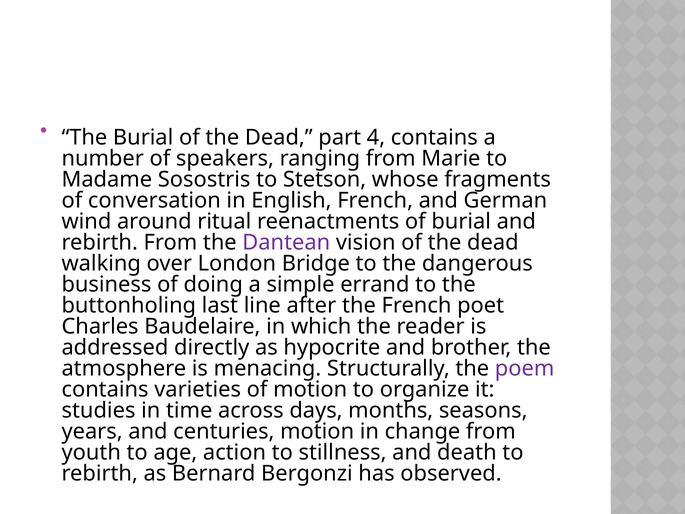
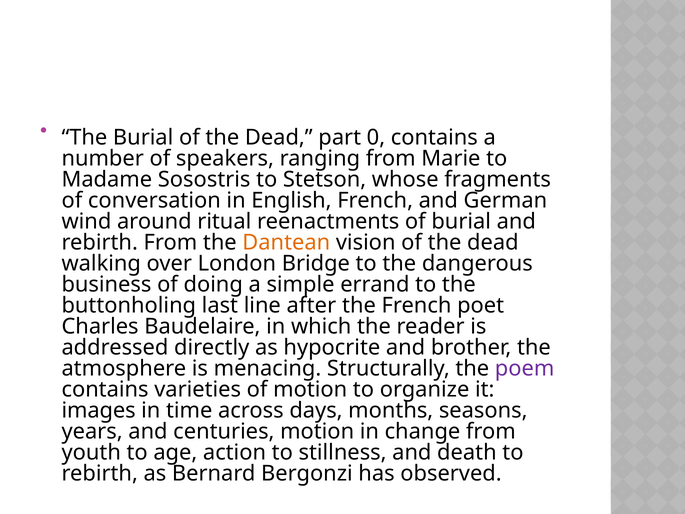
4: 4 -> 0 (376, 138)
Dantean colour: purple -> orange (286, 243)
studies: studies -> images (99, 410)
